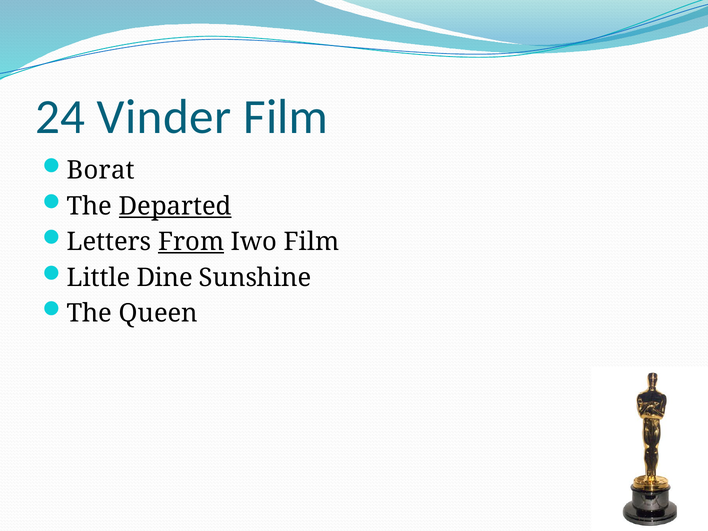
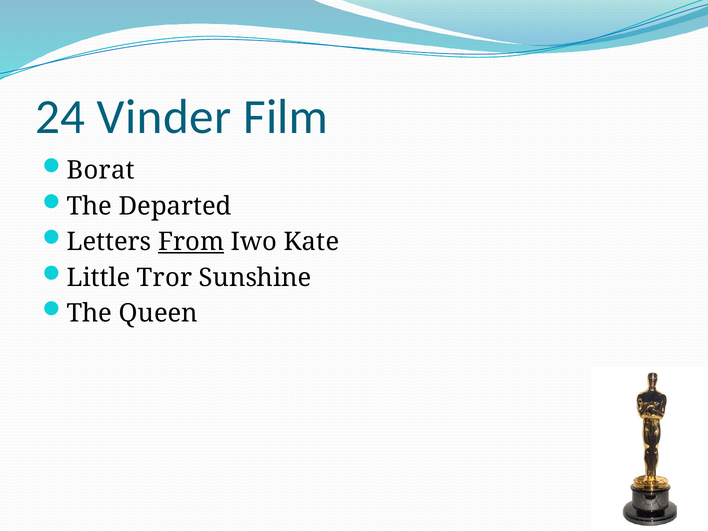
Departed underline: present -> none (175, 206)
Iwo Film: Film -> Kate (311, 242)
Dine: Dine -> Tror (165, 278)
